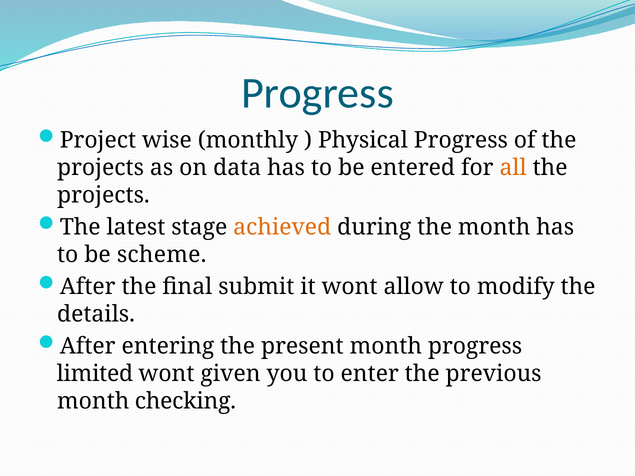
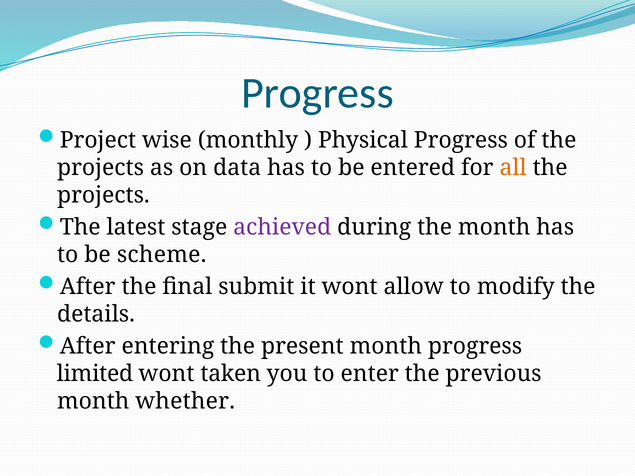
achieved colour: orange -> purple (282, 227)
given: given -> taken (231, 374)
checking: checking -> whether (185, 401)
